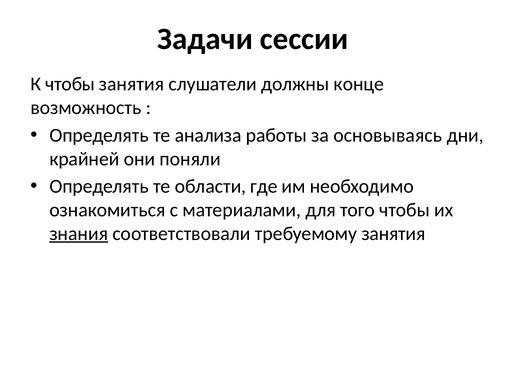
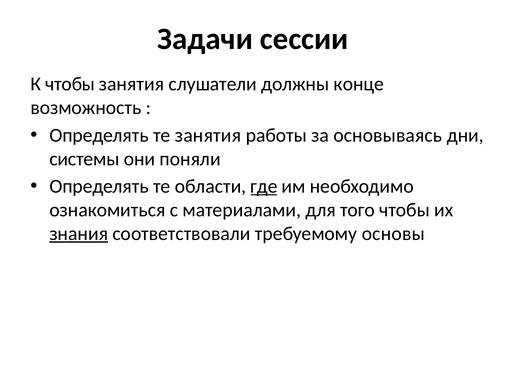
те анализа: анализа -> занятия (208, 135)
крайней: крайней -> системы (84, 159)
где underline: none -> present (264, 186)
требуемому занятия: занятия -> основы (393, 233)
